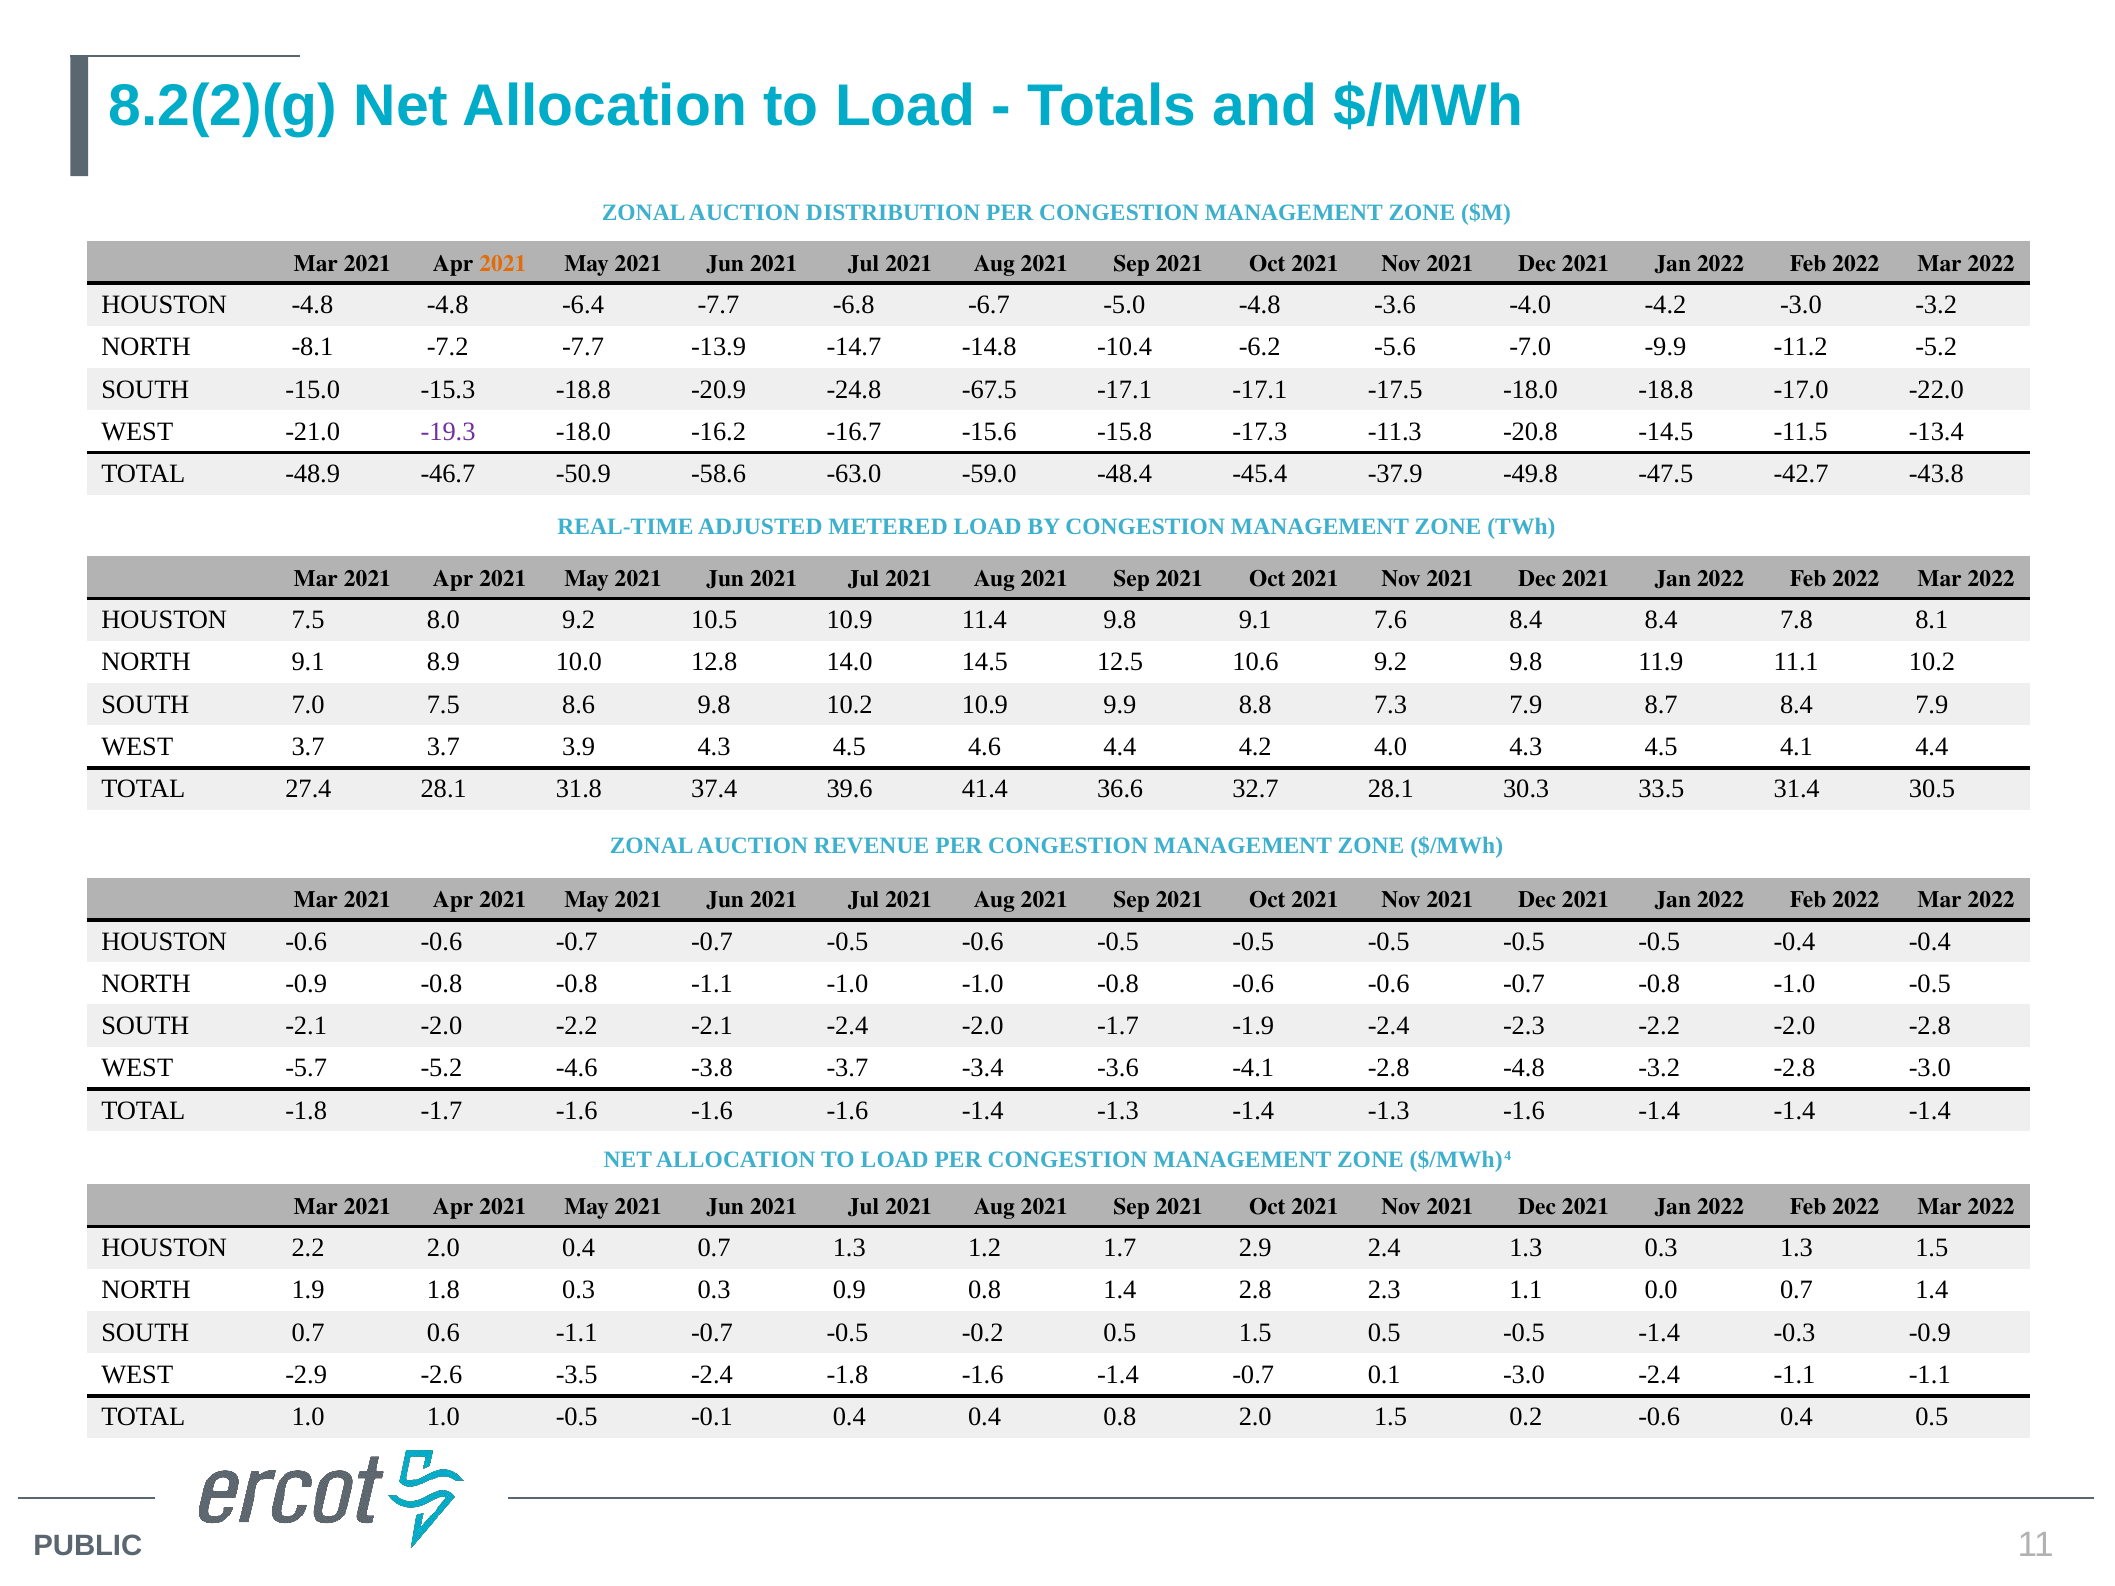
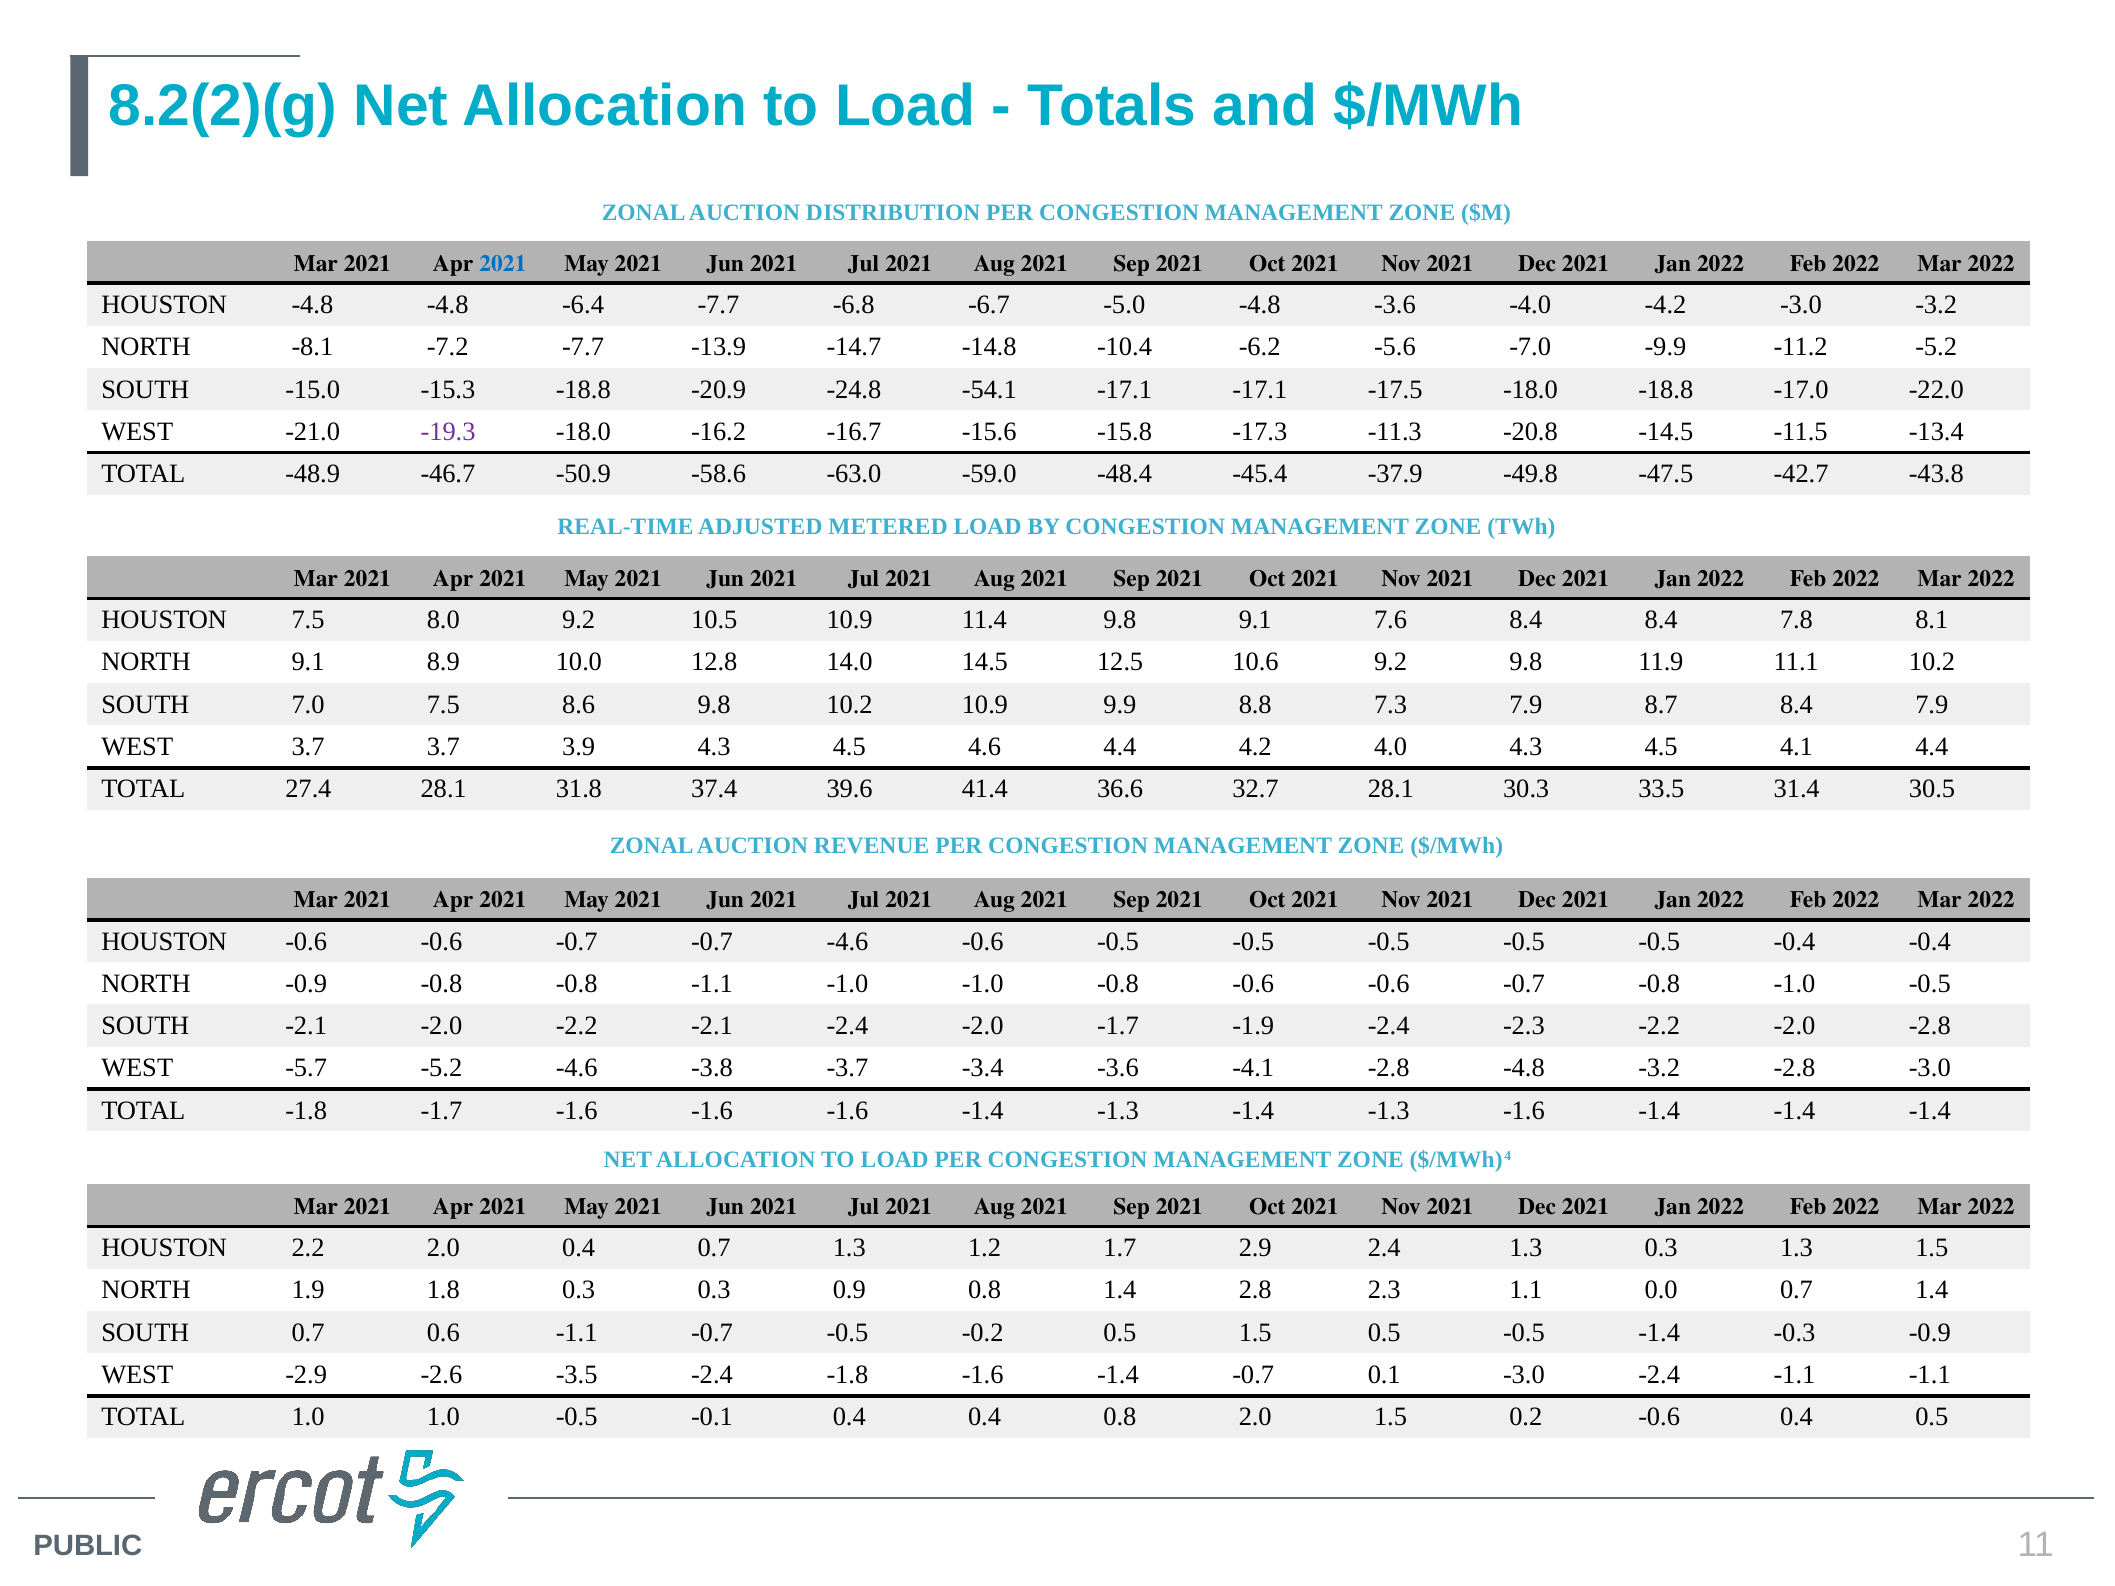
2021 colour: orange -> blue (503, 264)
-67.5: -67.5 -> -54.1 (989, 389)
-0.7 -0.7 -0.5: -0.5 -> -4.6 (847, 941)
